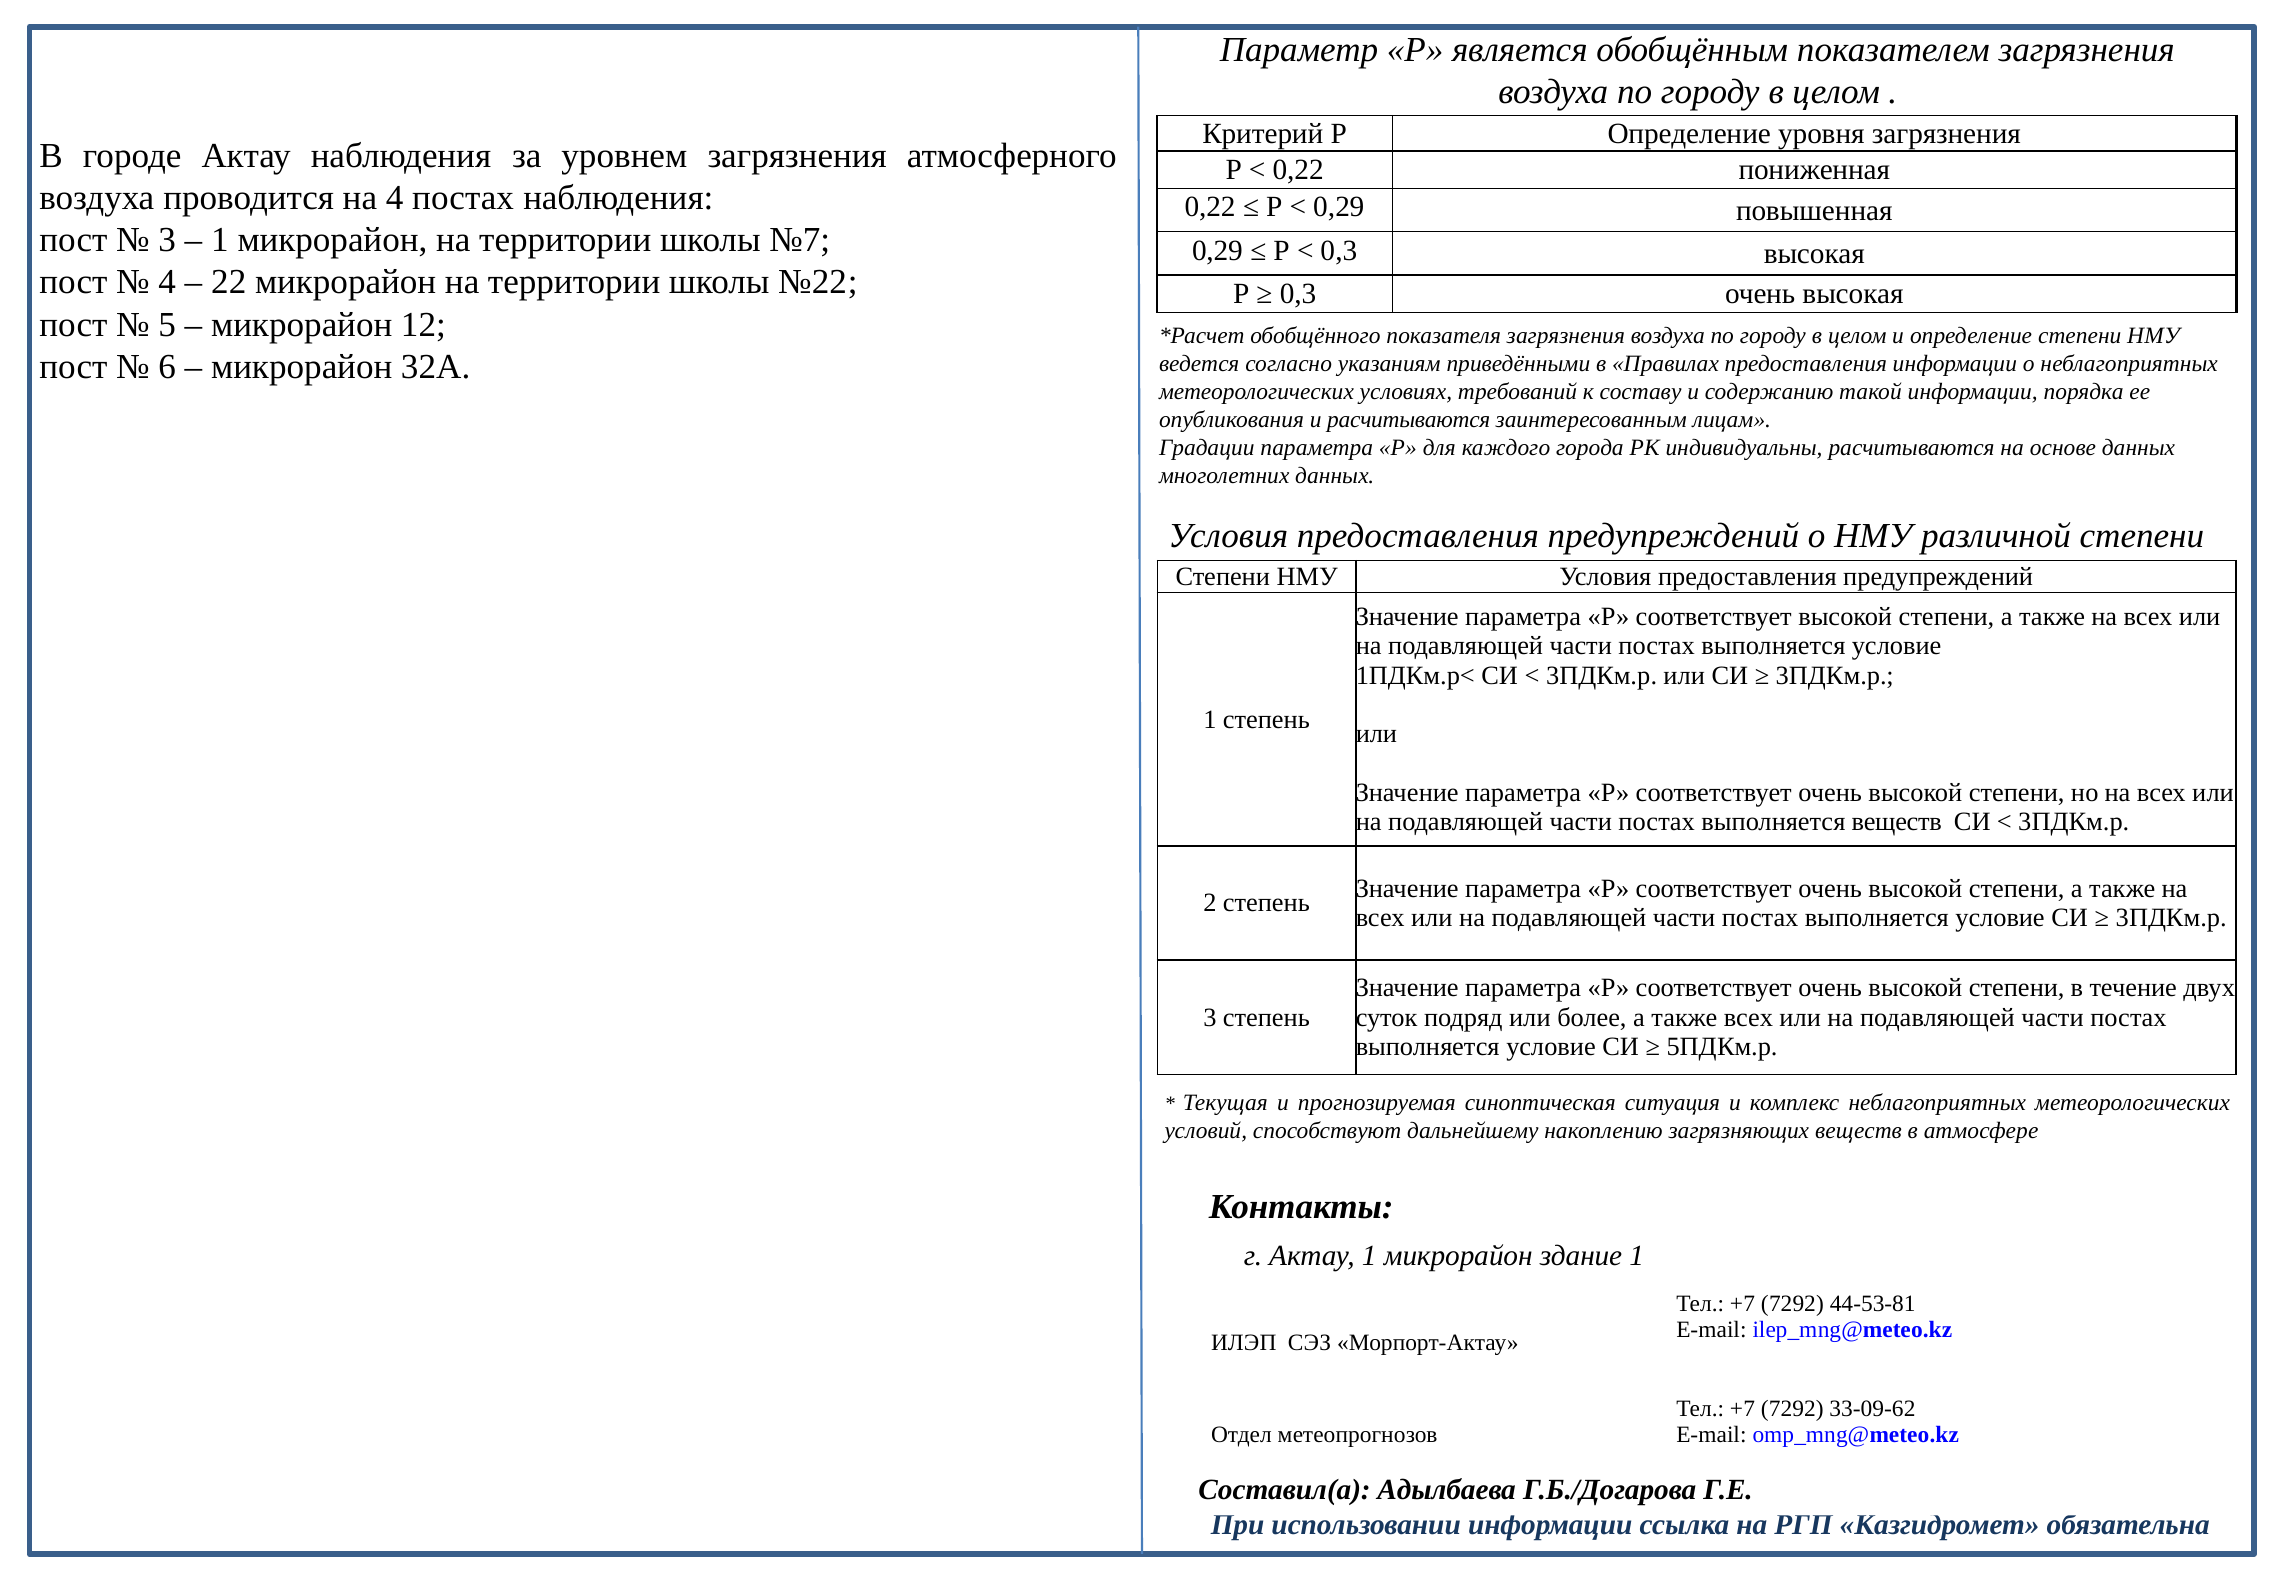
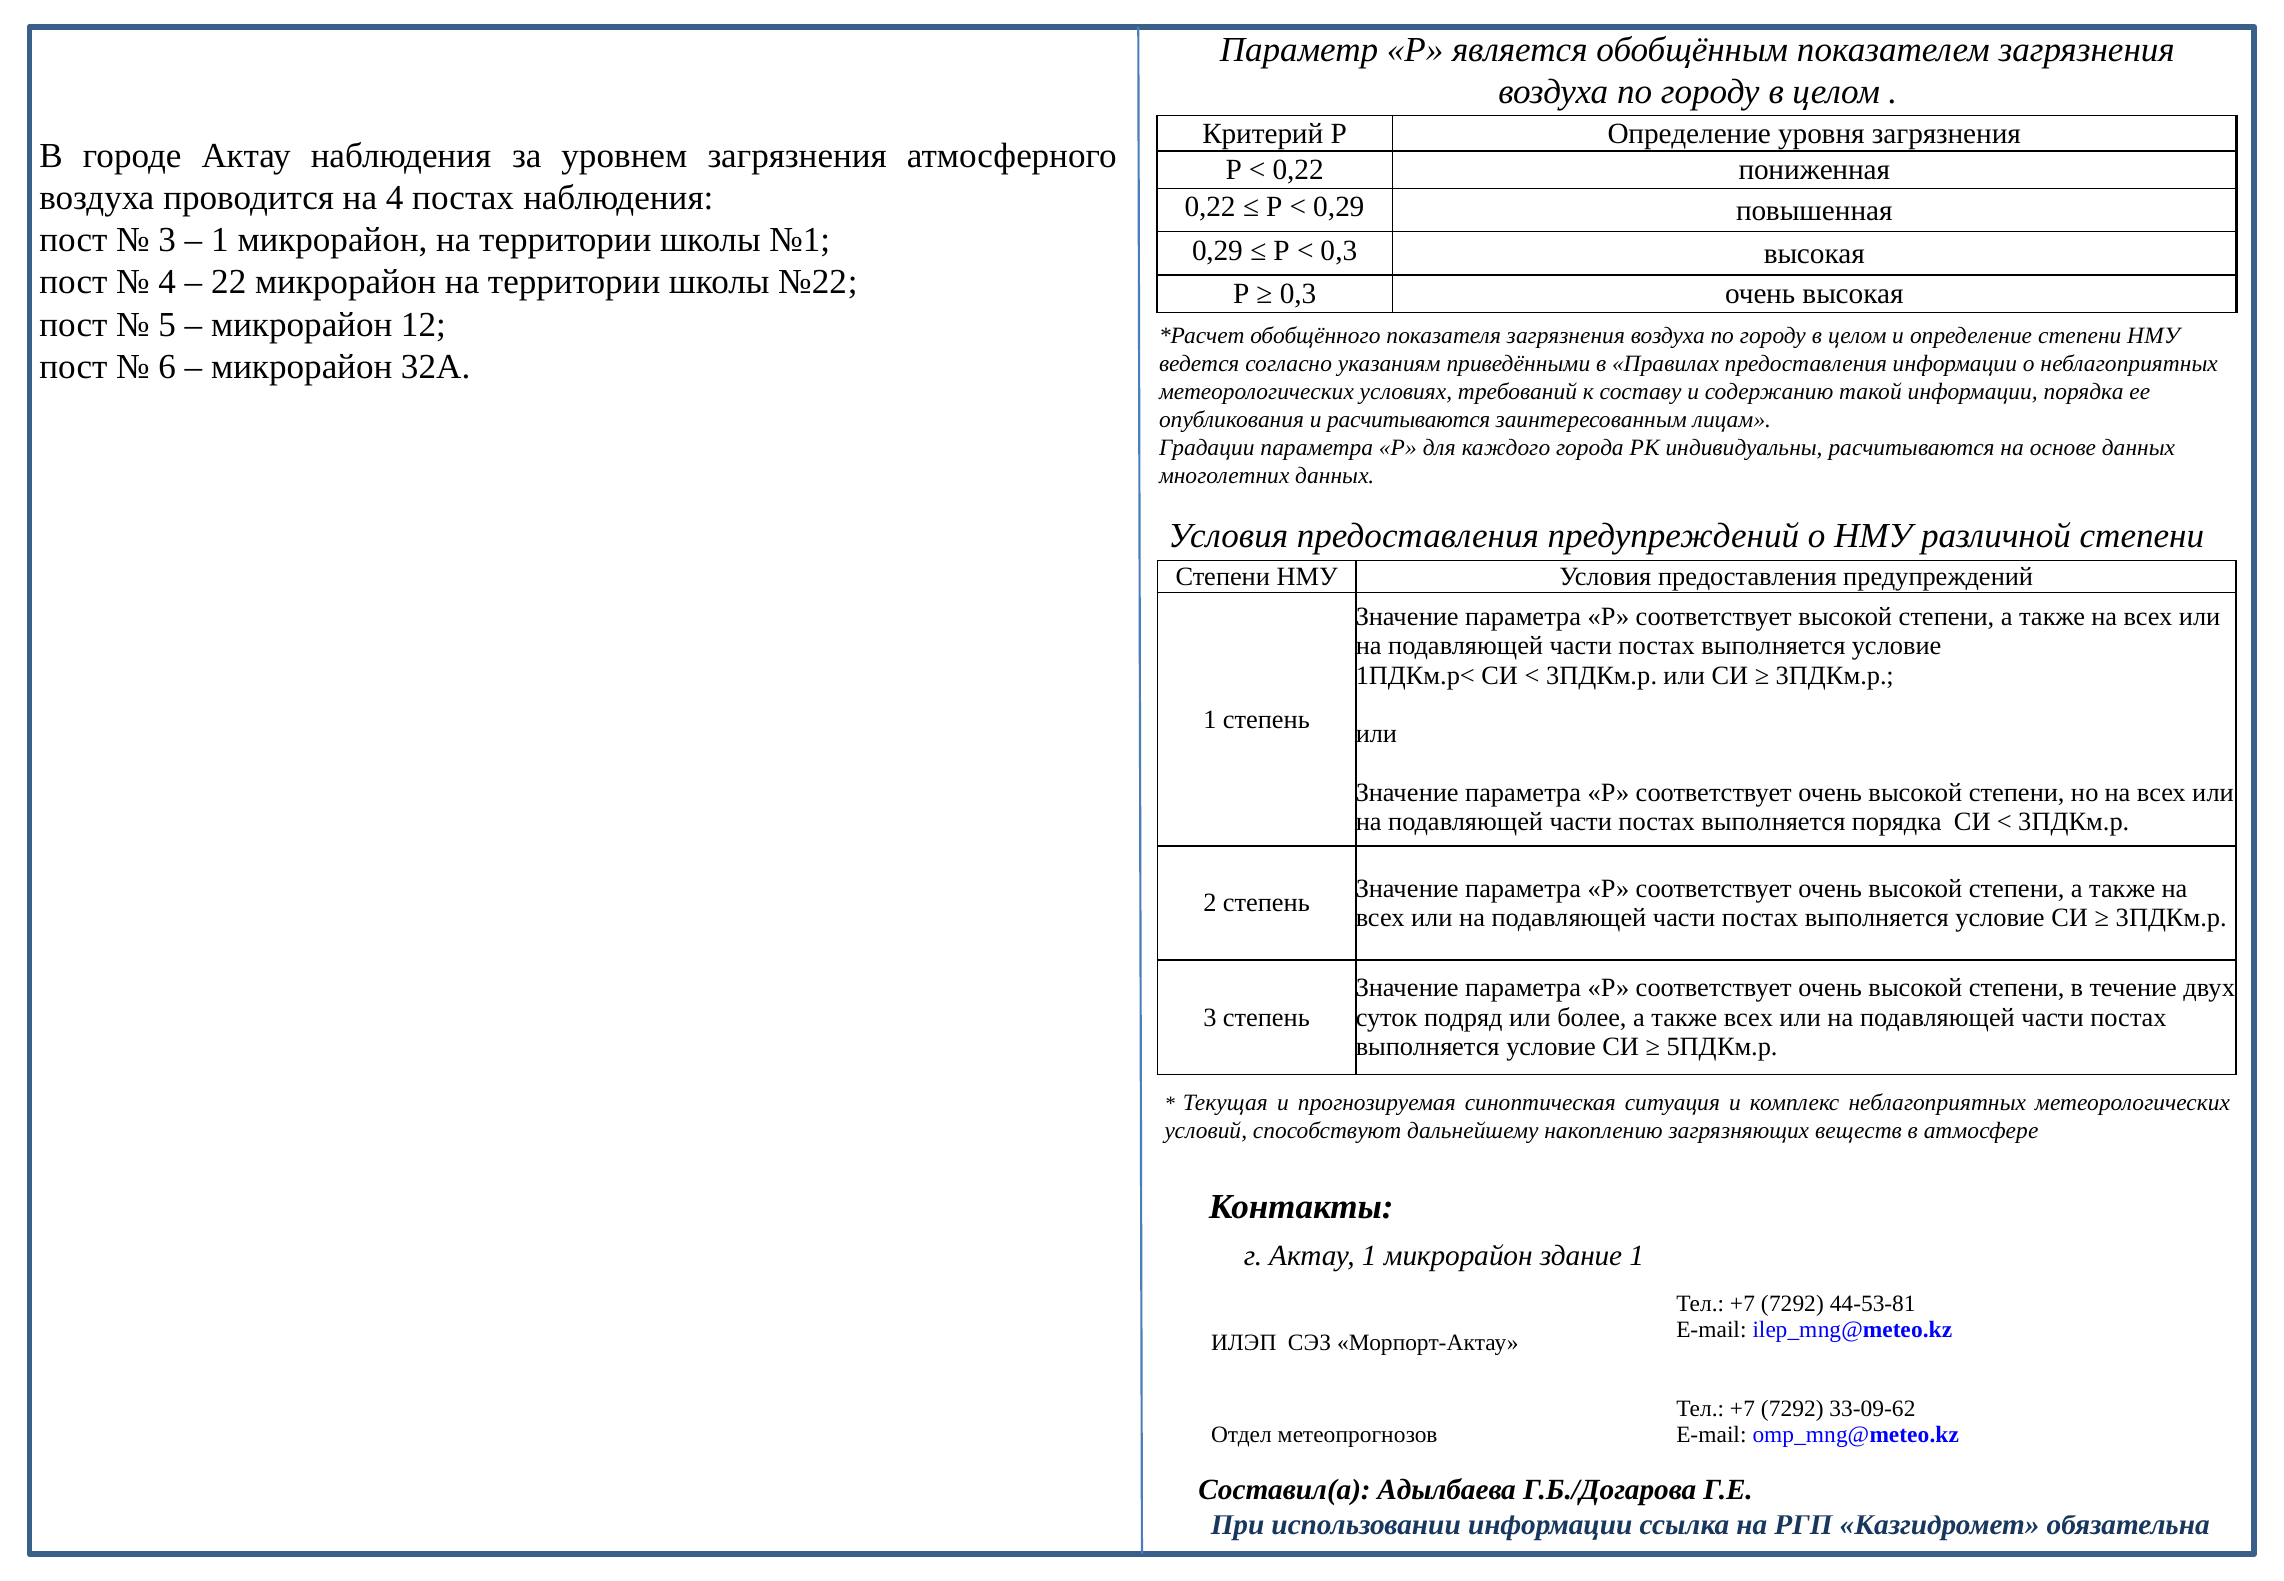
№7: №7 -> №1 (800, 240)
выполняется веществ: веществ -> порядка (1897, 822)
